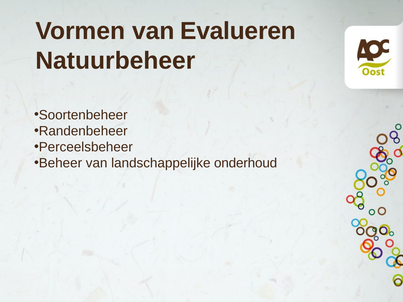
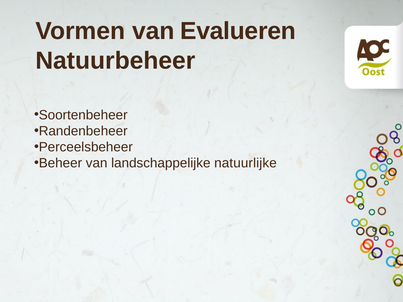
onderhoud: onderhoud -> natuurlijke (245, 163)
